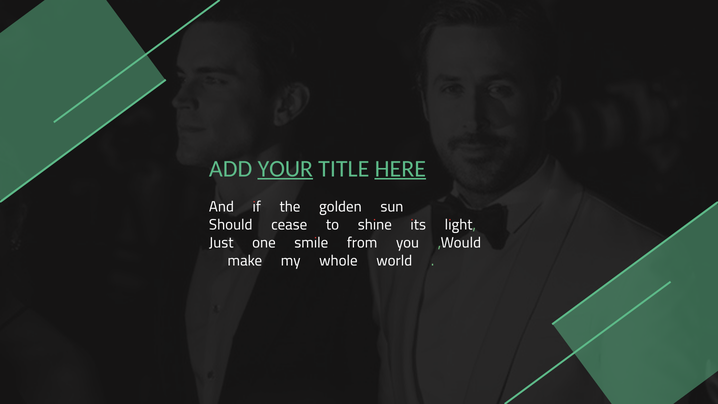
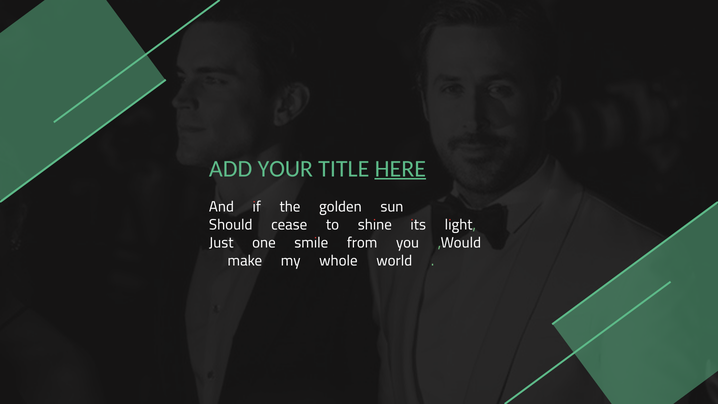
YOUR underline: present -> none (285, 169)
